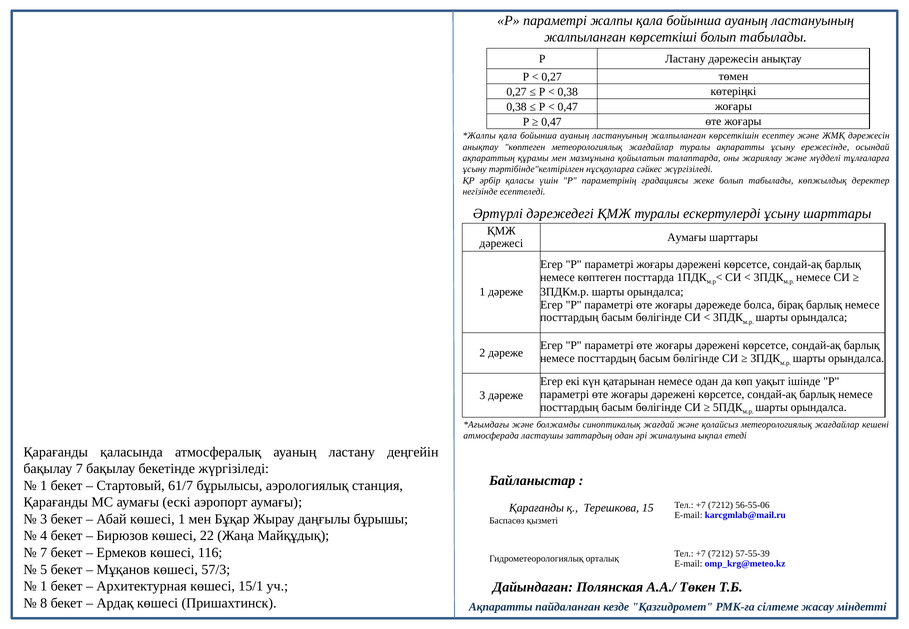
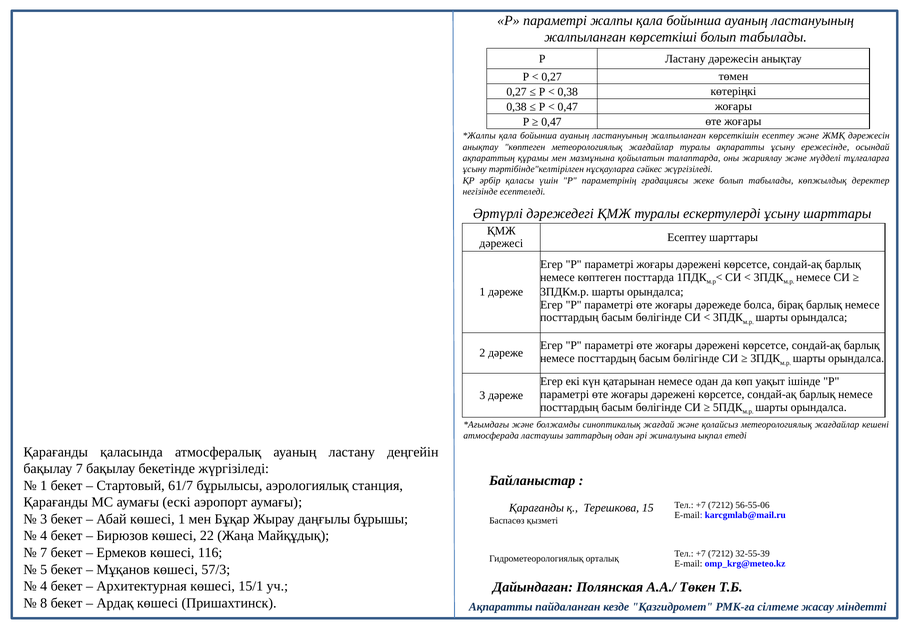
Аумағы: Аумағы -> Есептеу (687, 237)
57-55-39: 57-55-39 -> 32-55-39 (753, 554)
1: 1 -> 4 (44, 586)
